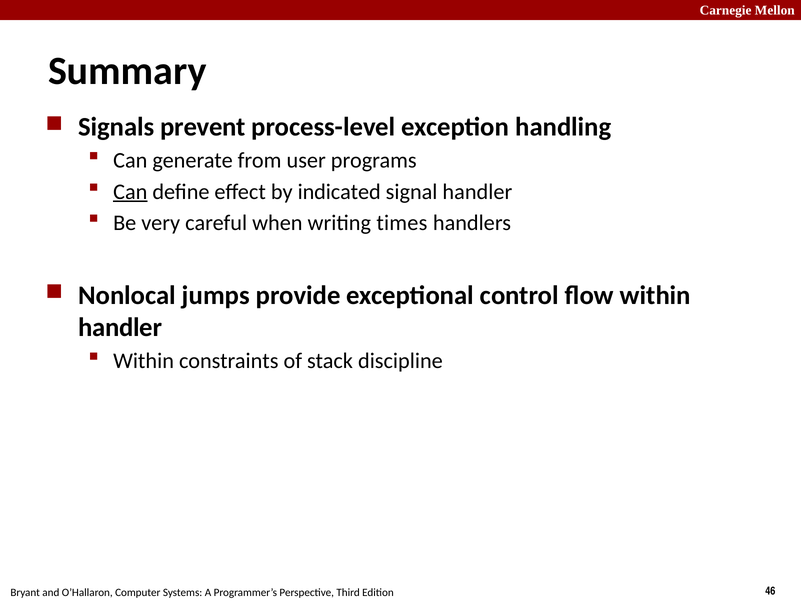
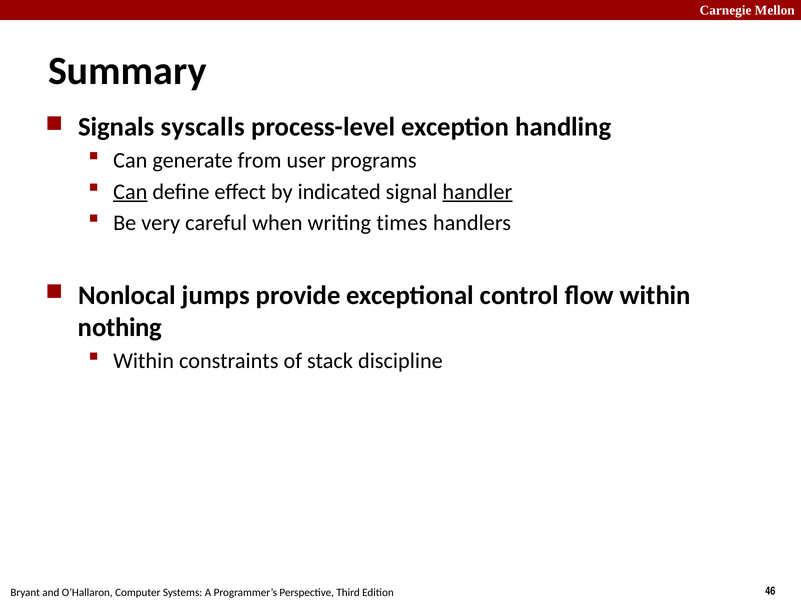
prevent: prevent -> syscalls (203, 127)
handler underline: none -> present (477, 192)
handler: handler -> nothing (120, 327)
